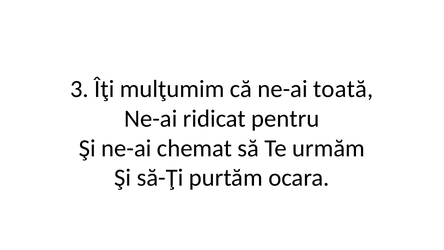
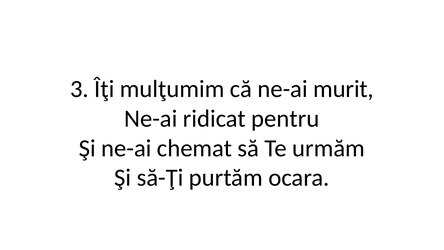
toată: toată -> murit (344, 89)
